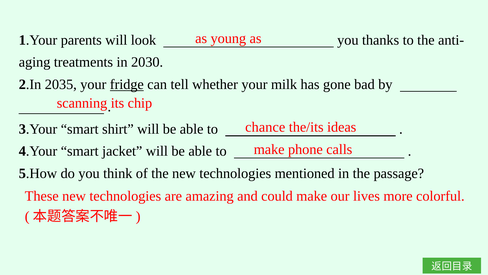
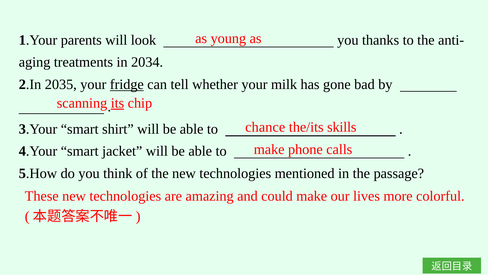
2030: 2030 -> 2034 (147, 62)
its underline: none -> present (117, 103)
ideas: ideas -> skills (342, 127)
